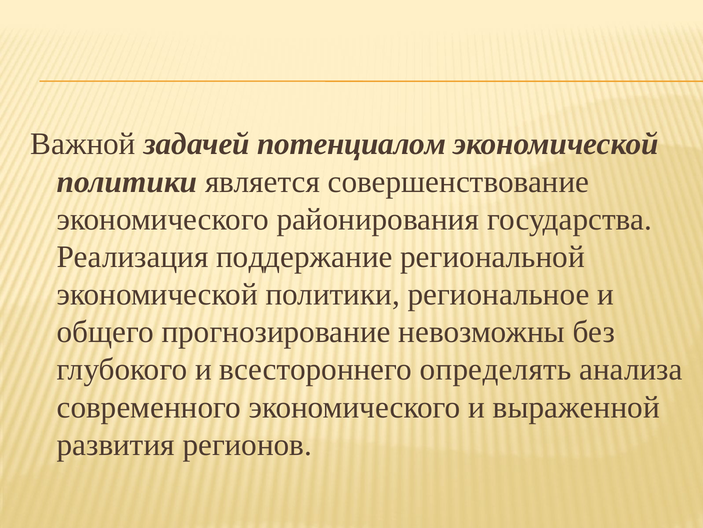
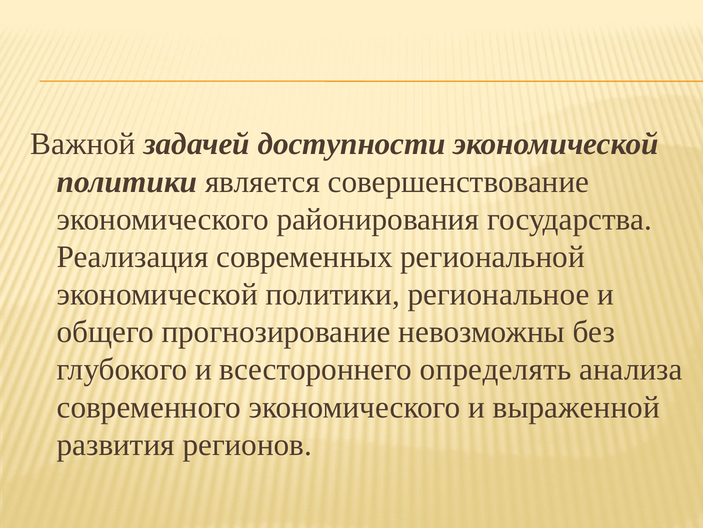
потенциалом: потенциалом -> доступности (352, 144)
поддержание: поддержание -> современных (304, 256)
